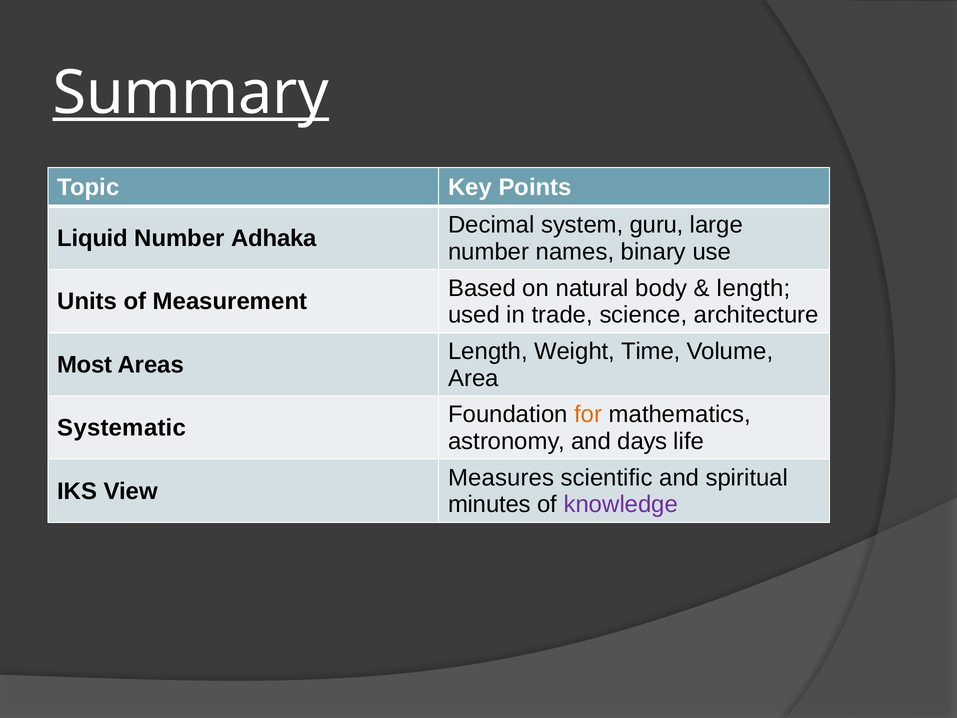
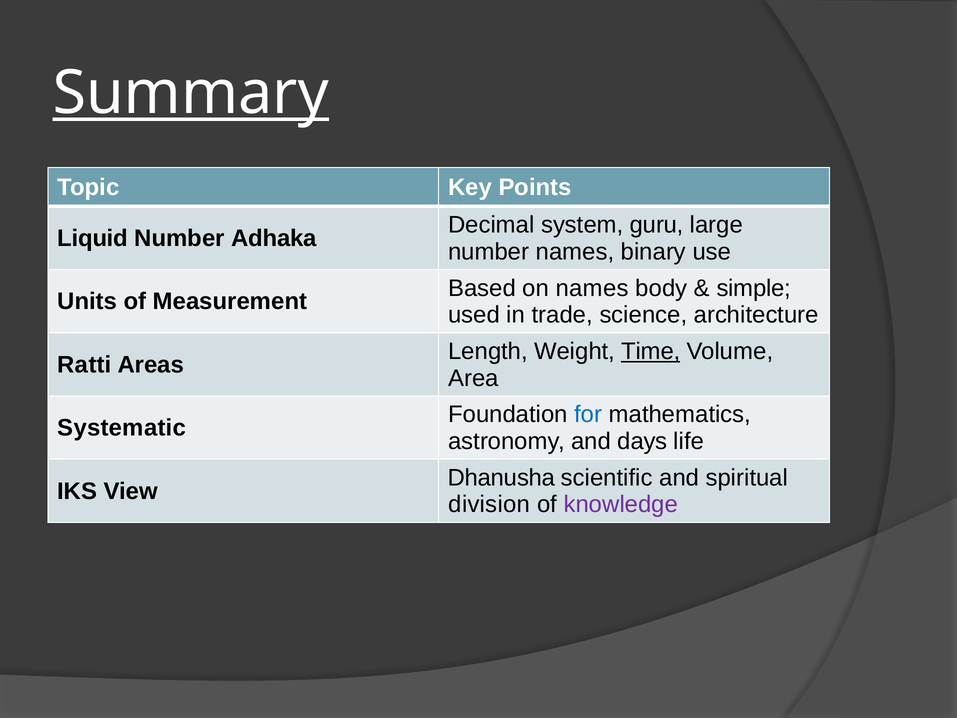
on natural: natural -> names (592, 288)
length: length -> simple (754, 288)
Time underline: none -> present (651, 351)
Most: Most -> Ratti (85, 365)
for colour: orange -> blue (588, 414)
Measures: Measures -> Dhanusha (501, 478)
minutes: minutes -> division (489, 504)
